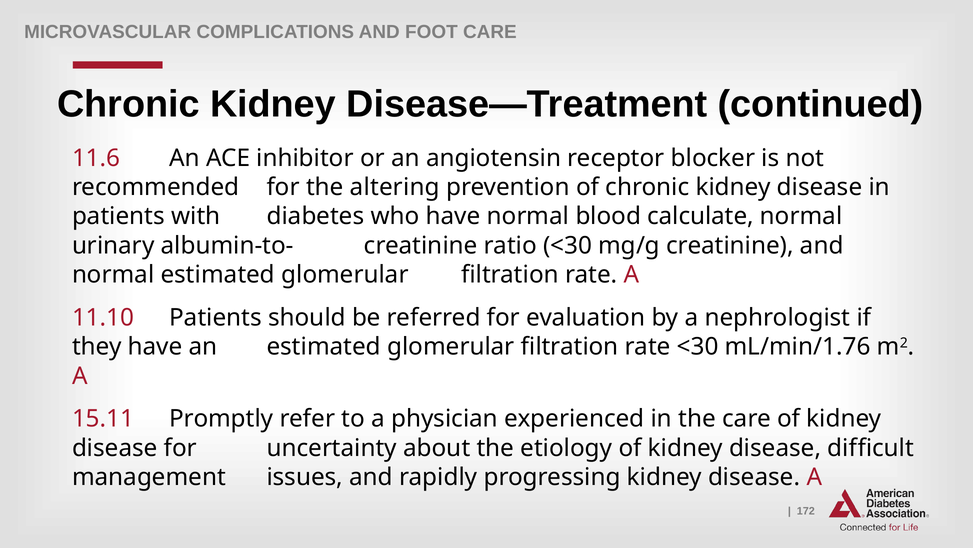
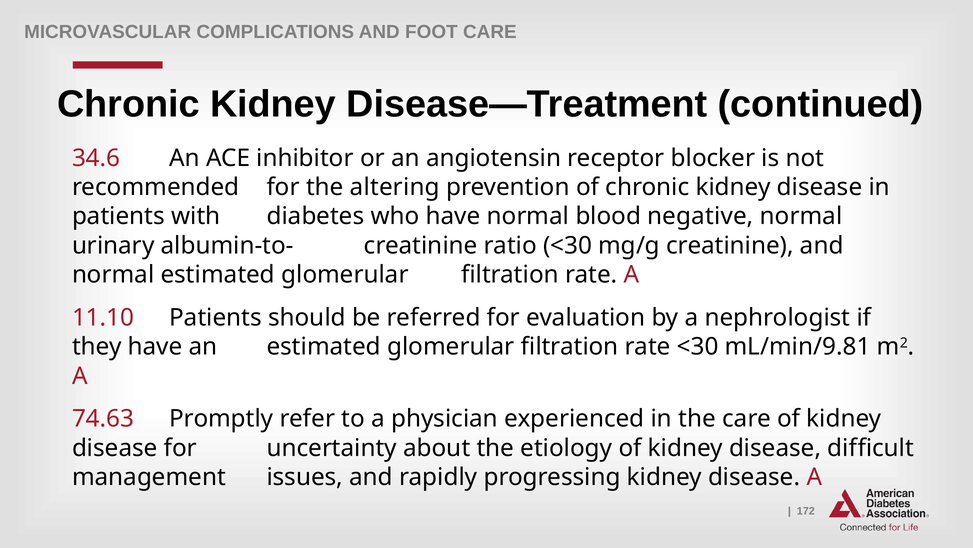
11.6: 11.6 -> 34.6 (96, 158)
calculate: calculate -> negative (700, 216)
mL/min/1.76: mL/min/1.76 -> mL/min/9.81 (798, 346)
15.11: 15.11 -> 74.63 (103, 418)
